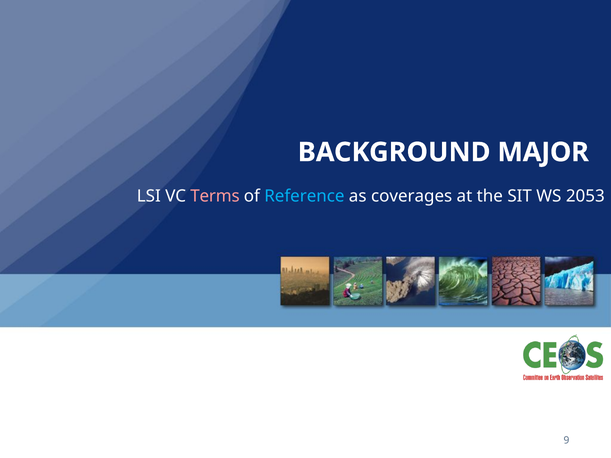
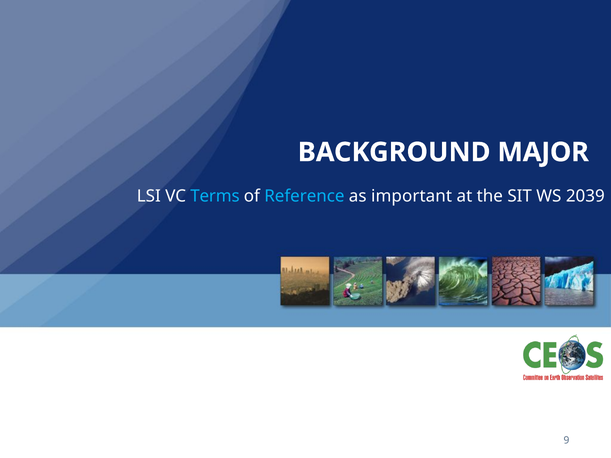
Terms colour: pink -> light blue (215, 196)
coverages: coverages -> important (412, 196)
2053: 2053 -> 2039 (585, 196)
